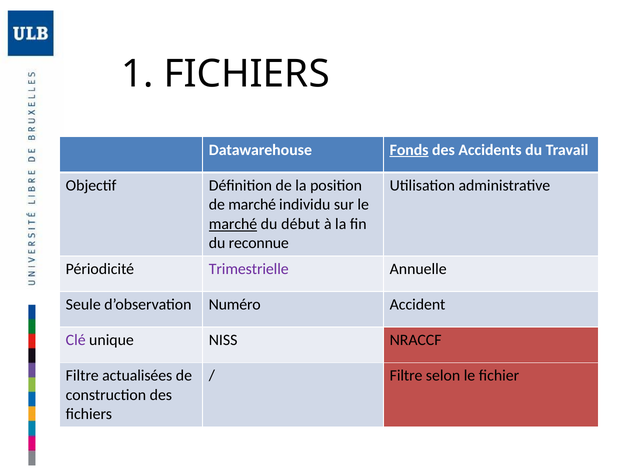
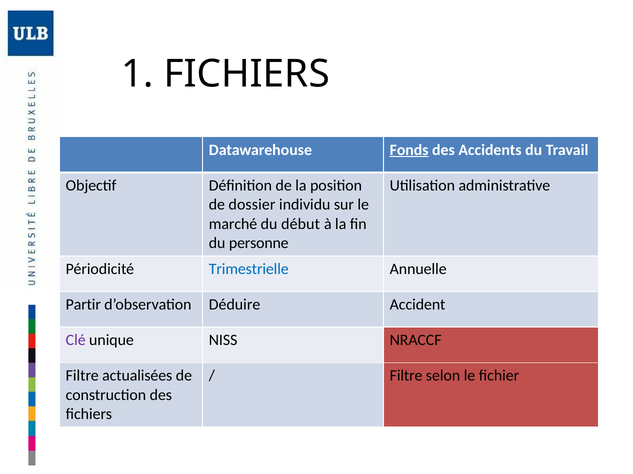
de marché: marché -> dossier (252, 205)
marché underline: present -> none (233, 224)
reconnue: reconnue -> personne (259, 244)
Trimestrielle colour: purple -> blue (249, 269)
Seule: Seule -> Partir (83, 305)
Numéro: Numéro -> Déduire (235, 305)
